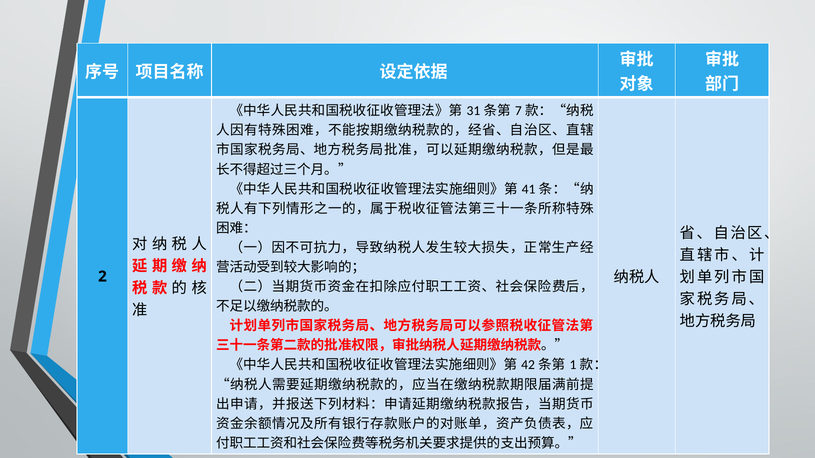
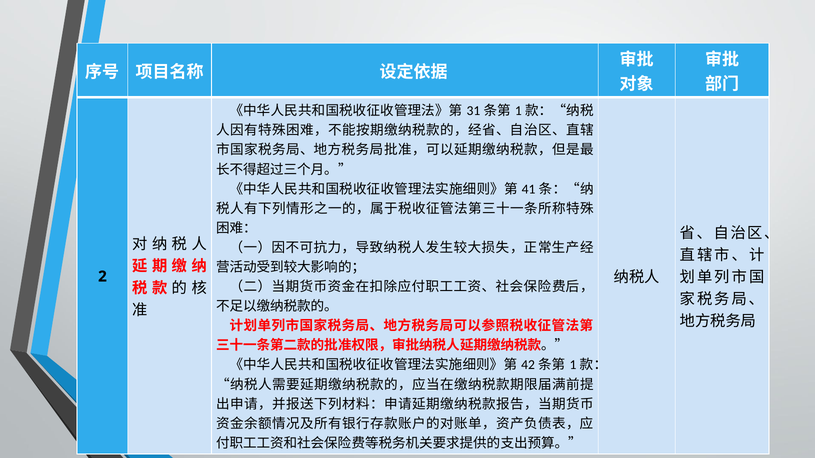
7: 7 -> 1 (518, 111)
